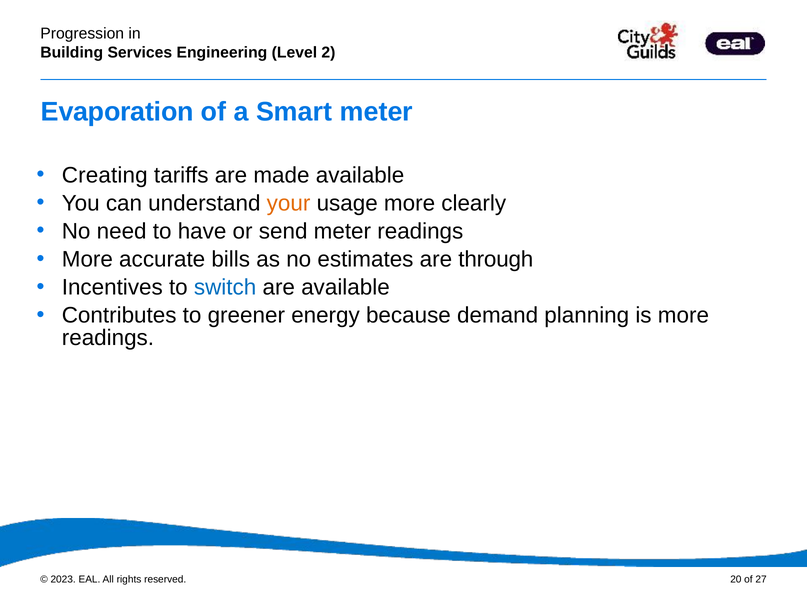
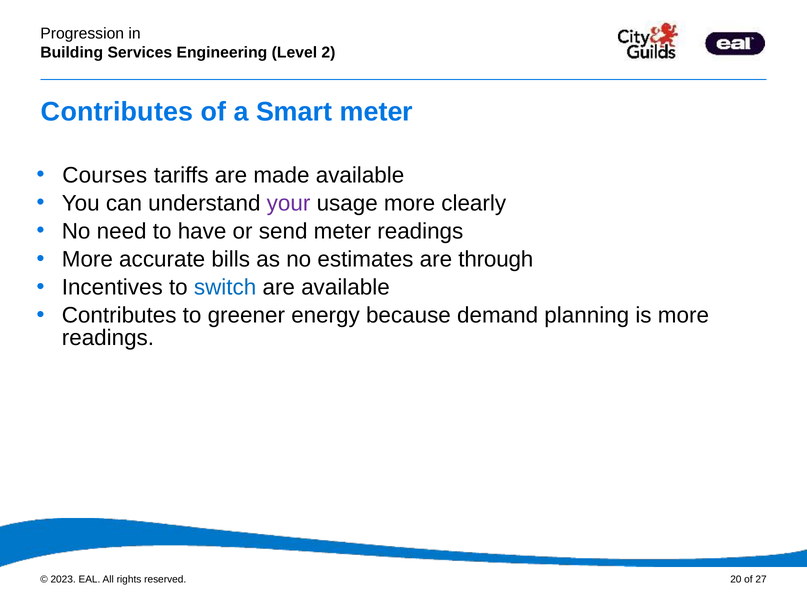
Evaporation: Evaporation -> Contributes (117, 112)
Creating: Creating -> Courses (105, 175)
your colour: orange -> purple (289, 203)
